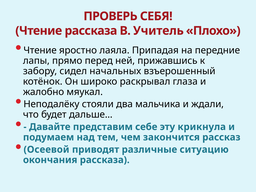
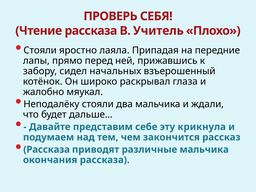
Чтение: Чтение -> Стояли (40, 50)
Осеевой: Осеевой -> Рассказа (47, 150)
различные ситуацию: ситуацию -> мальчика (204, 150)
